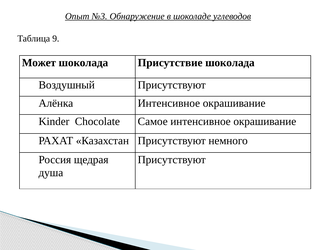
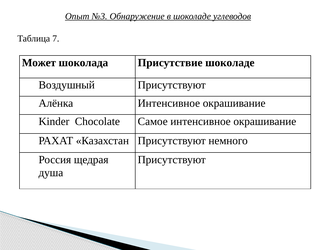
9: 9 -> 7 (56, 38)
Присутствие шоколада: шоколада -> шоколаде (230, 63)
